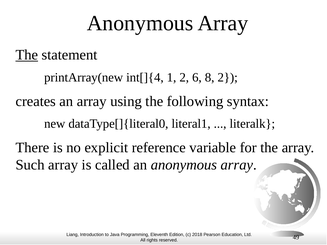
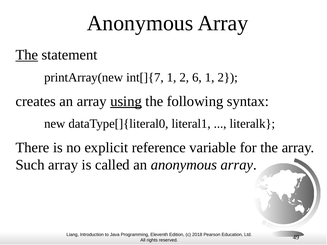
int[]{4: int[]{4 -> int[]{7 (145, 78)
6 8: 8 -> 1 (210, 78)
using underline: none -> present (126, 101)
